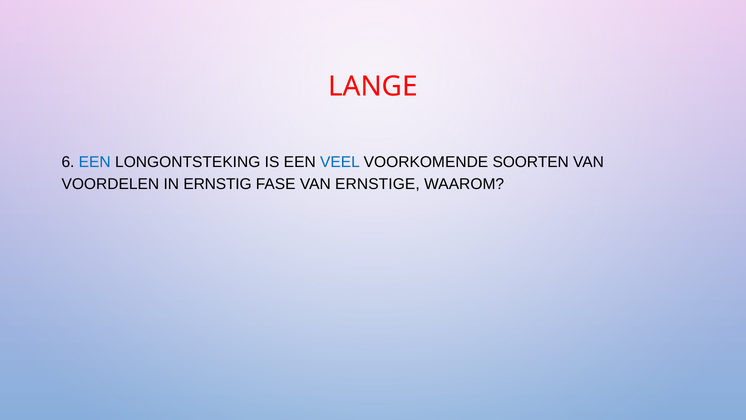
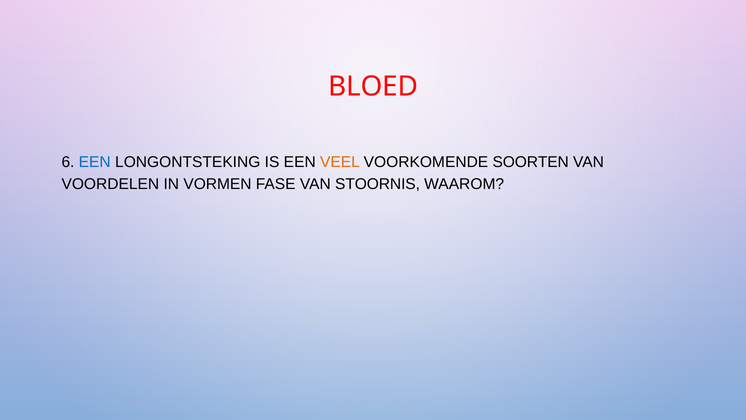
LANGE: LANGE -> BLOED (373, 86)
VEEL colour: blue -> orange (340, 162)
ERNSTIG: ERNSTIG -> VORMEN (217, 184)
ERNSTIGE: ERNSTIGE -> STOORNIS (378, 184)
